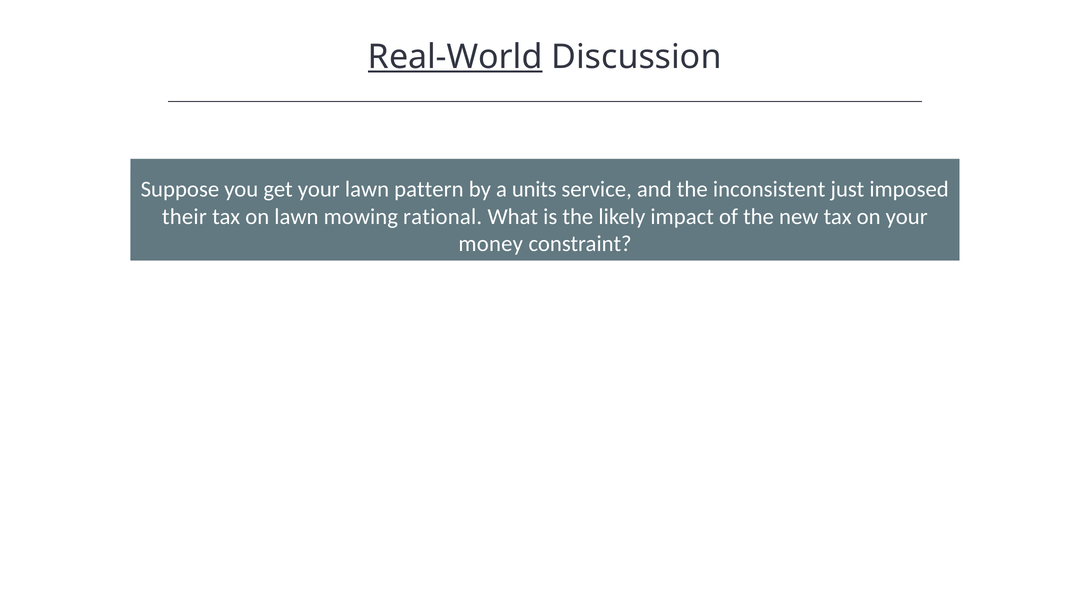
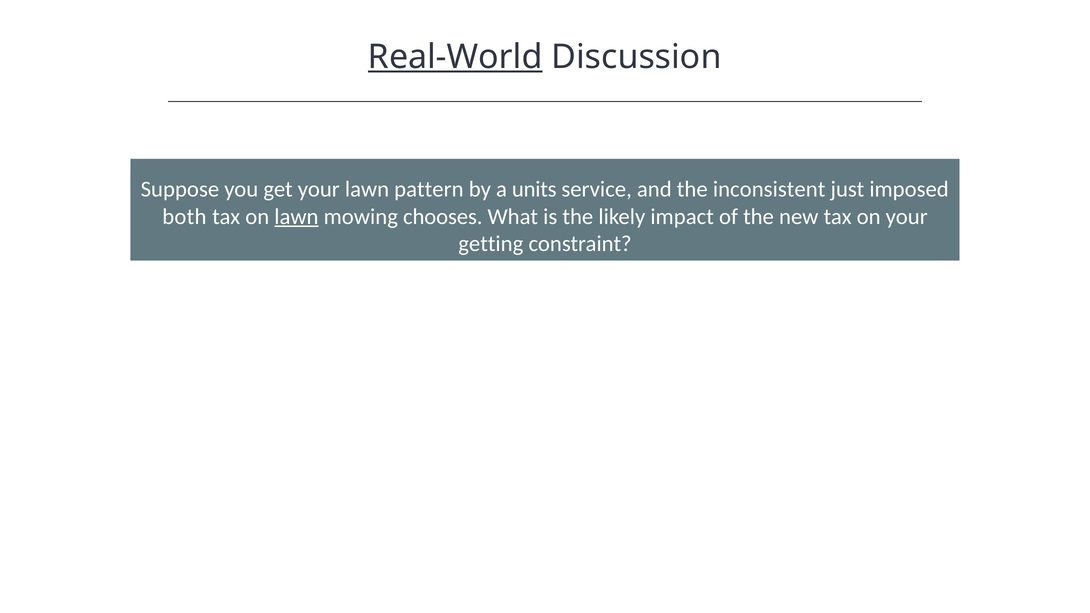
their: their -> both (184, 217)
lawn underline: none -> present (296, 217)
rational: rational -> chooses (443, 217)
money: money -> getting (491, 244)
